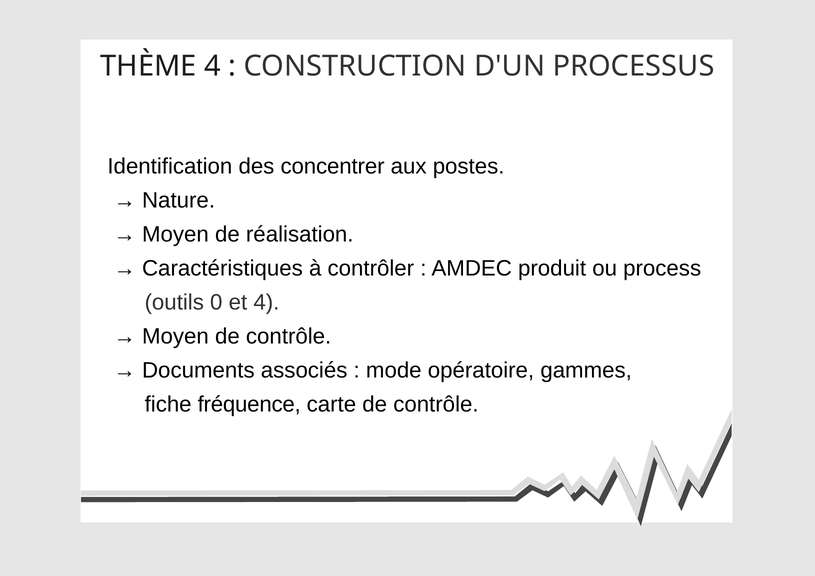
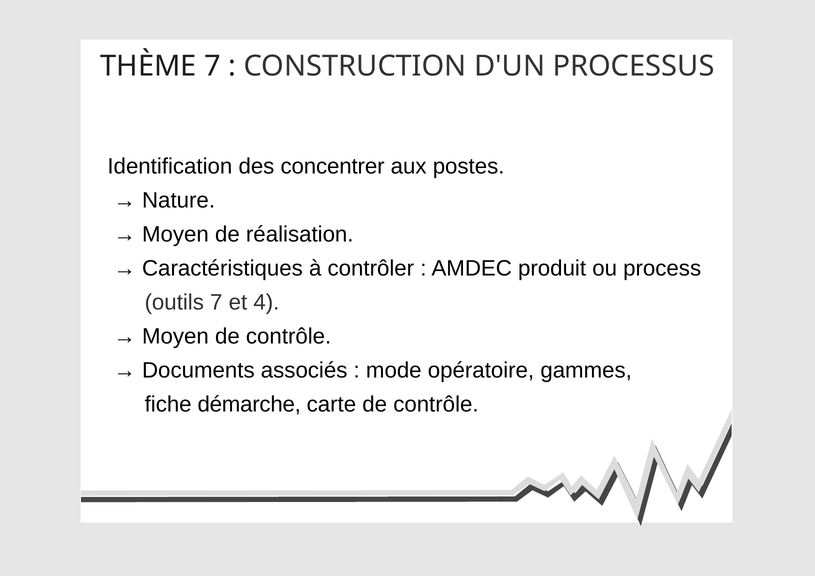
THÈME 4: 4 -> 7 (212, 66)
outils 0: 0 -> 7 (216, 302)
fréquence: fréquence -> démarche (249, 405)
